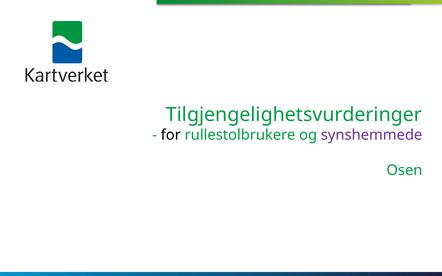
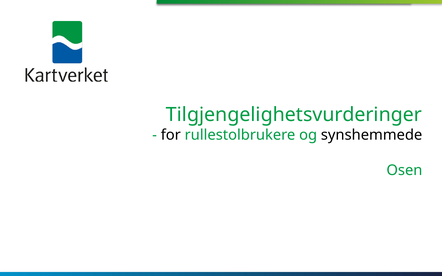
synshemmede colour: purple -> black (372, 135)
